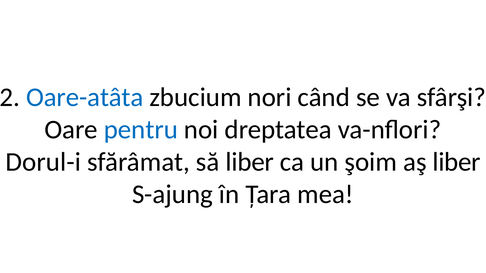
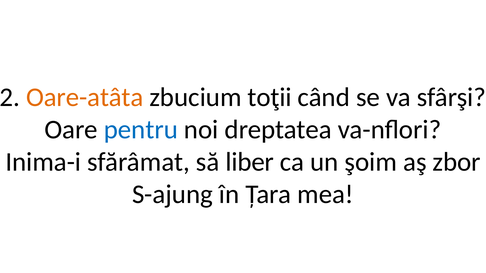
Oare-atâta colour: blue -> orange (85, 97)
nori: nori -> toţii (270, 97)
Dorul-i: Dorul-i -> Inima-i (43, 162)
aş liber: liber -> zbor (457, 162)
